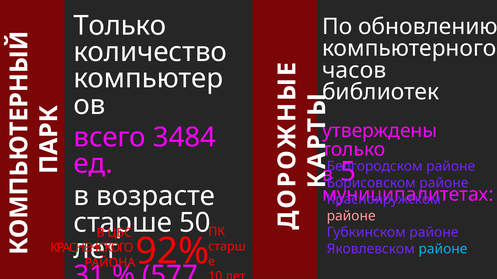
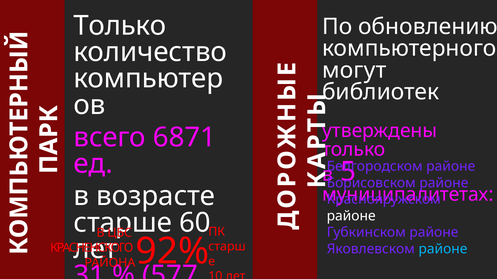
часов: часов -> могут (354, 70)
3484: 3484 -> 6871 (184, 138)
районе colour: pink -> white (351, 216)
50: 50 -> 60 (195, 223)
